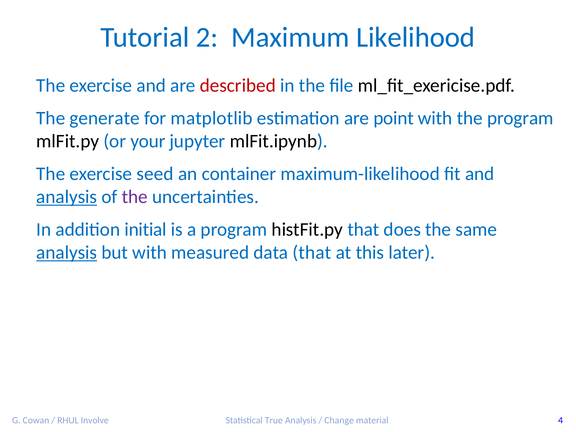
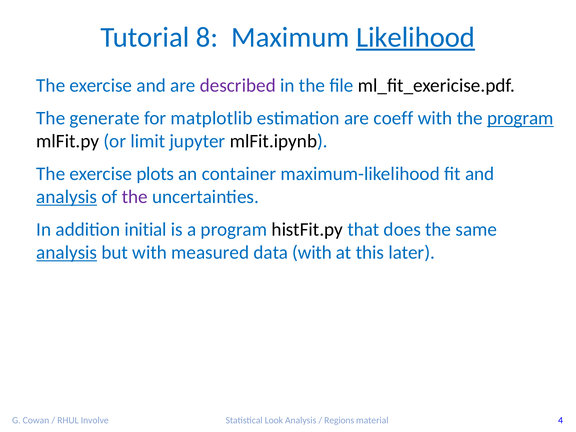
2: 2 -> 8 (207, 37)
Likelihood underline: none -> present (416, 37)
described colour: red -> purple (238, 86)
point: point -> coeff (393, 118)
program underline: none -> present (520, 118)
your: your -> limit (148, 141)
seed: seed -> plots (155, 174)
data that: that -> with (312, 253)
True: True -> Look (274, 420)
Change: Change -> Regions (339, 420)
